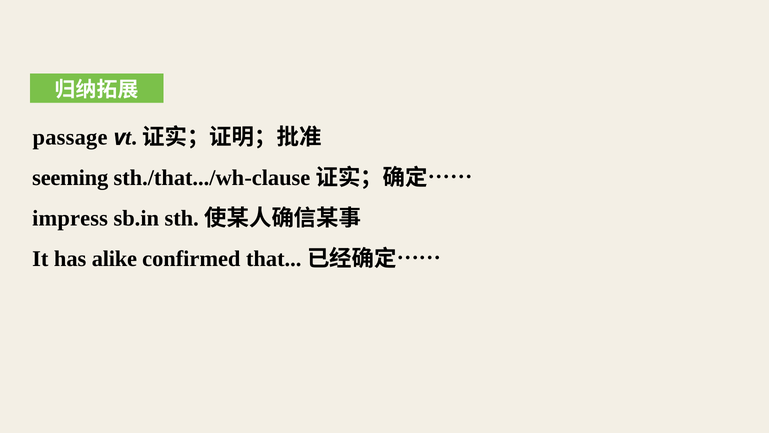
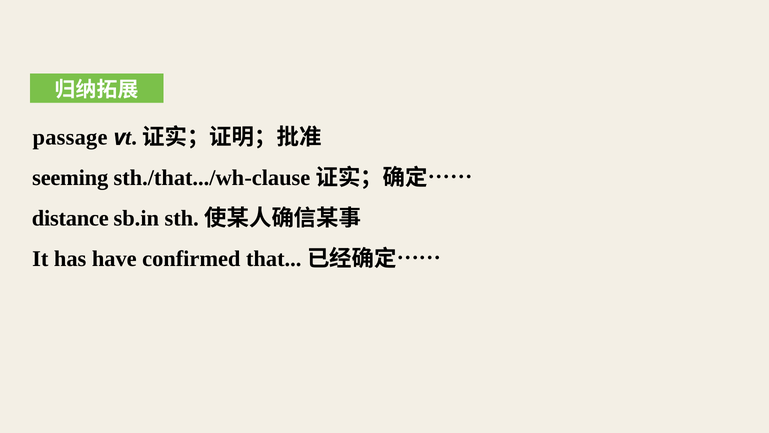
impress: impress -> distance (70, 218)
alike: alike -> have (114, 259)
